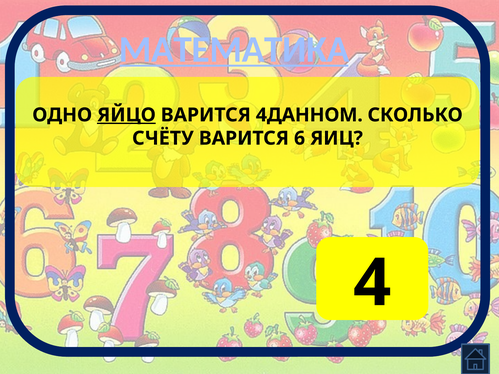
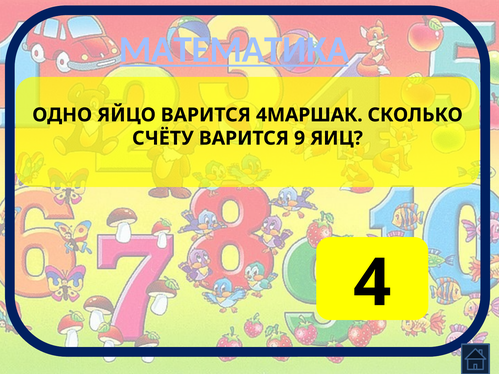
ЯЙЦО underline: present -> none (126, 115)
4ДАННОМ: 4ДАННОМ -> 4МАРШАК (309, 115)
6: 6 -> 9 (300, 138)
